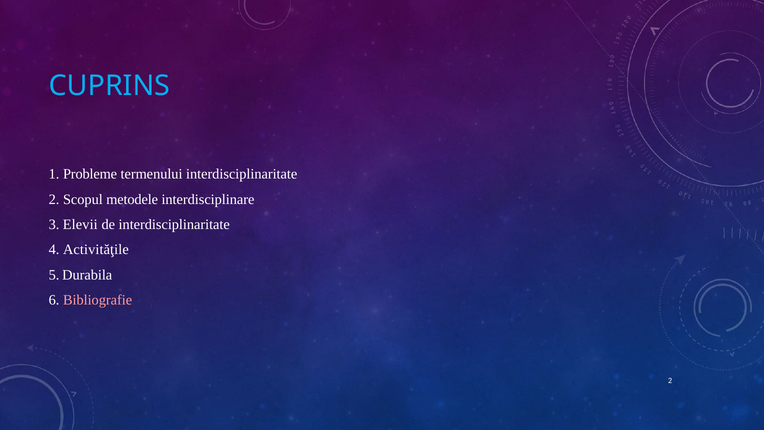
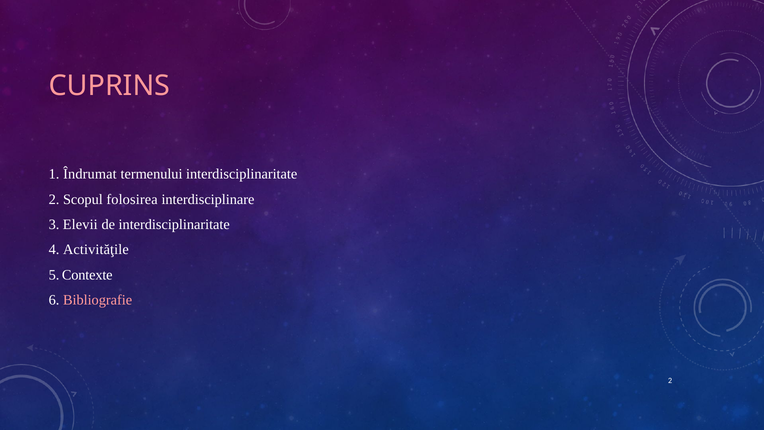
CUPRINS colour: light blue -> pink (109, 86)
Probleme: Probleme -> Îndrumat (90, 174)
metodele: metodele -> folosirea (132, 199)
Durabila: Durabila -> Contexte (87, 275)
